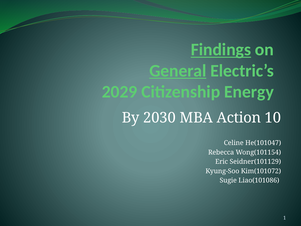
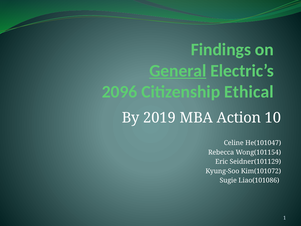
Findings underline: present -> none (221, 50)
2029: 2029 -> 2096 (120, 92)
Energy: Energy -> Ethical (249, 92)
2030: 2030 -> 2019 (159, 118)
